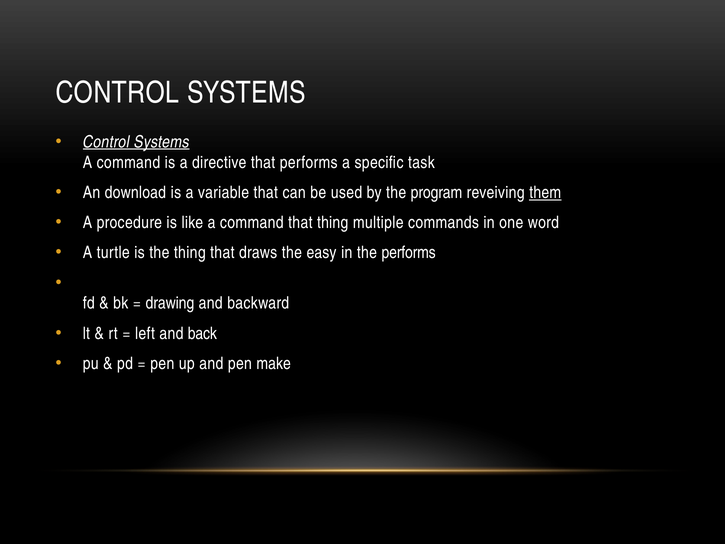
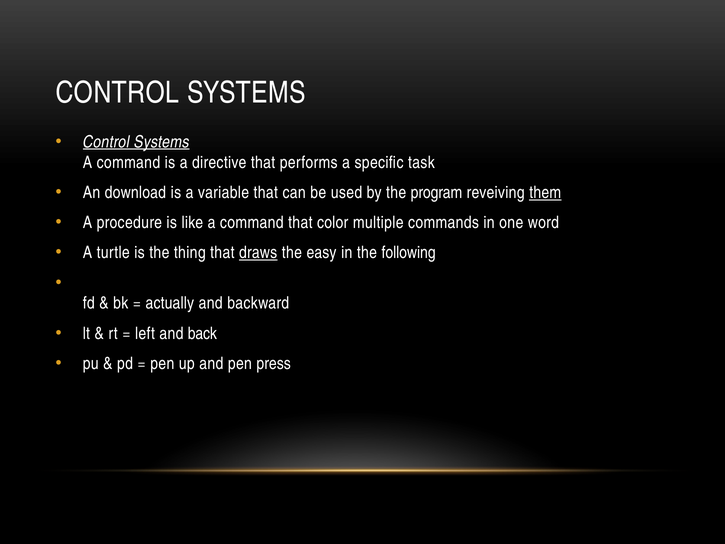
that thing: thing -> color (333, 223)
draws underline: none -> present (258, 253)
the performs: performs -> following (409, 253)
drawing: drawing -> actually (170, 303)
make: make -> press (274, 363)
